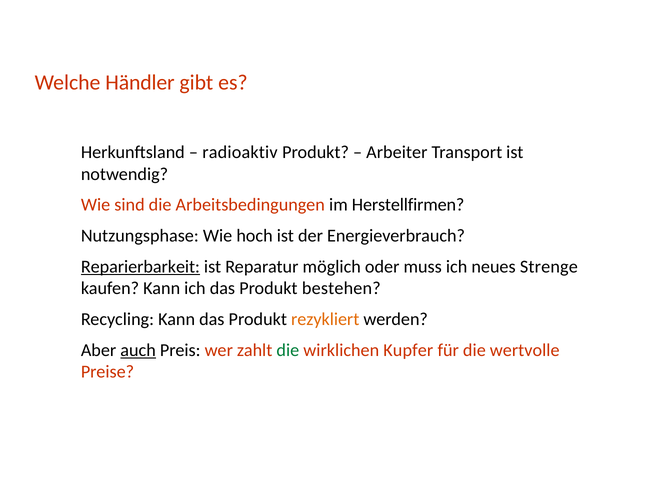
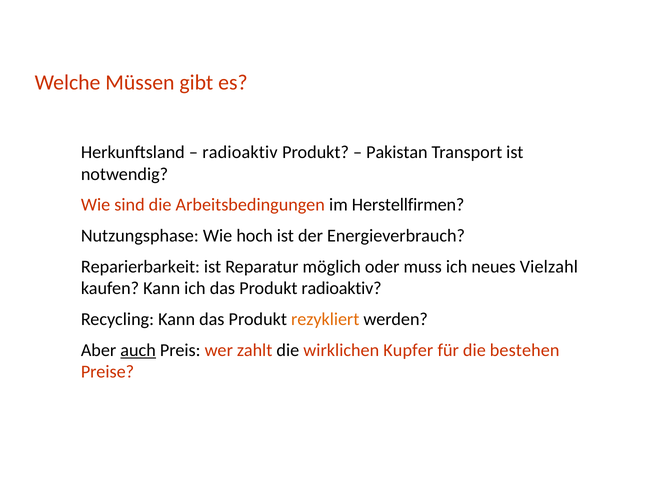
Händler: Händler -> Müssen (140, 83)
Arbeiter: Arbeiter -> Pakistan (397, 152)
Reparierbarkeit underline: present -> none (140, 267)
Strenge: Strenge -> Vielzahl (549, 267)
Produkt bestehen: bestehen -> radioaktiv (342, 288)
die colour: green -> black (288, 350)
wertvolle: wertvolle -> bestehen (525, 350)
